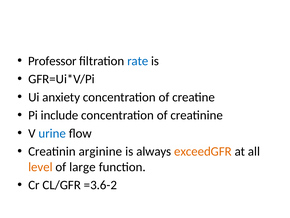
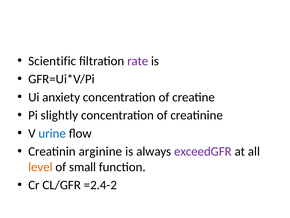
Professor: Professor -> Scientific (52, 61)
rate colour: blue -> purple (138, 61)
include: include -> slightly (59, 115)
exceedGFR colour: orange -> purple (203, 151)
large: large -> small (83, 167)
=3.6-2: =3.6-2 -> =2.4-2 (100, 185)
